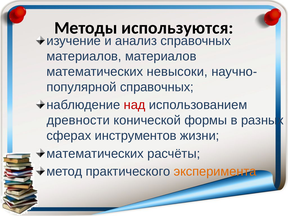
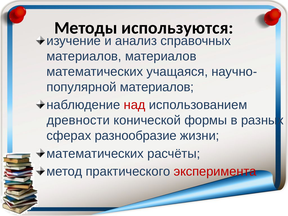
невысоки: невысоки -> учащаяся (177, 72)
справочных: справочных -> материалов (157, 87)
инструментов: инструментов -> разнообразие (136, 136)
эксперимента colour: orange -> red (215, 172)
